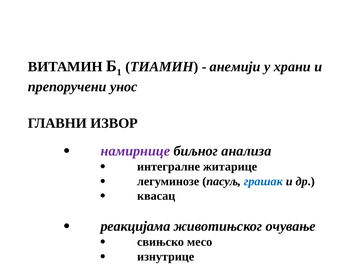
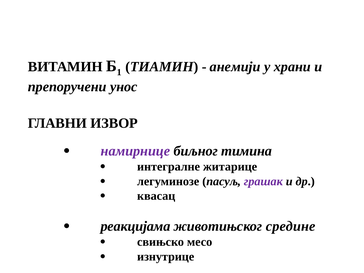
анализа: анализа -> тимина (246, 151)
грашак colour: blue -> purple (263, 181)
очување: очување -> средине (291, 226)
